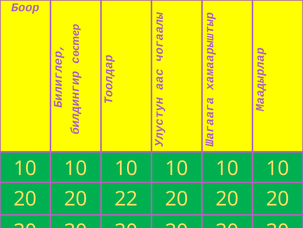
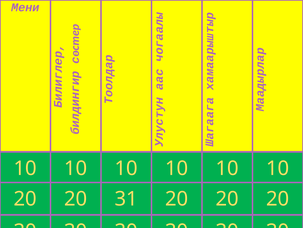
Боор: Боор -> Мени (25, 7)
22: 22 -> 31 (126, 198)
